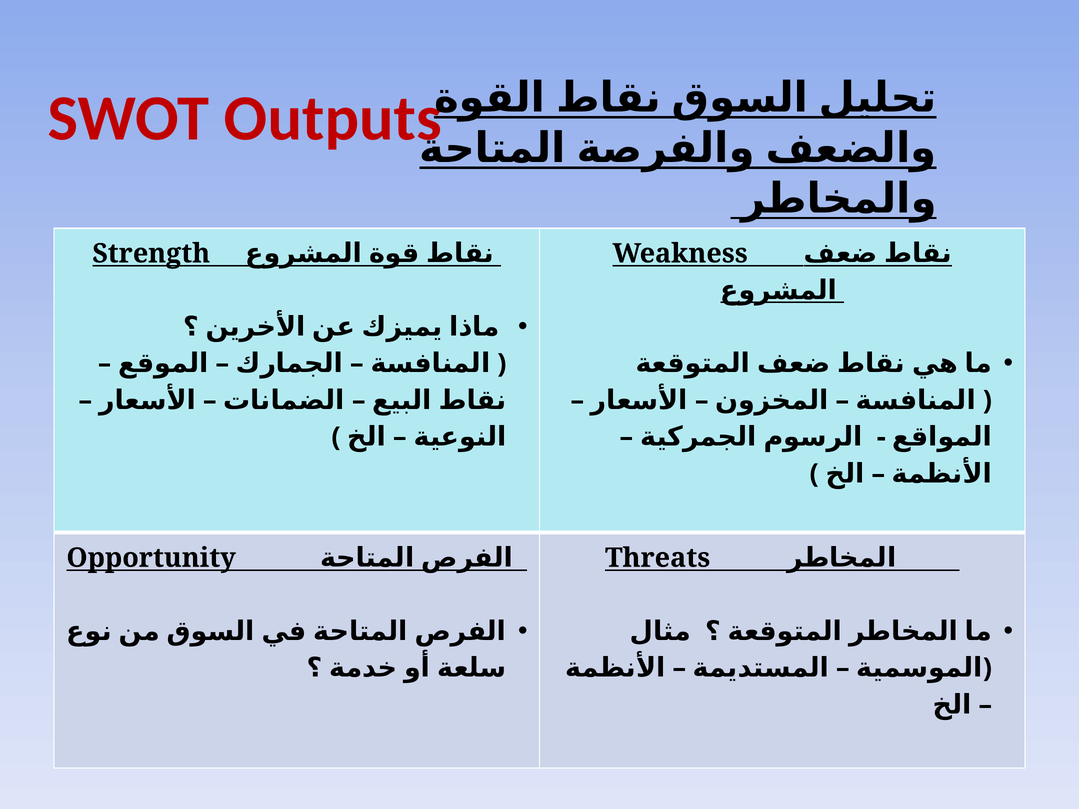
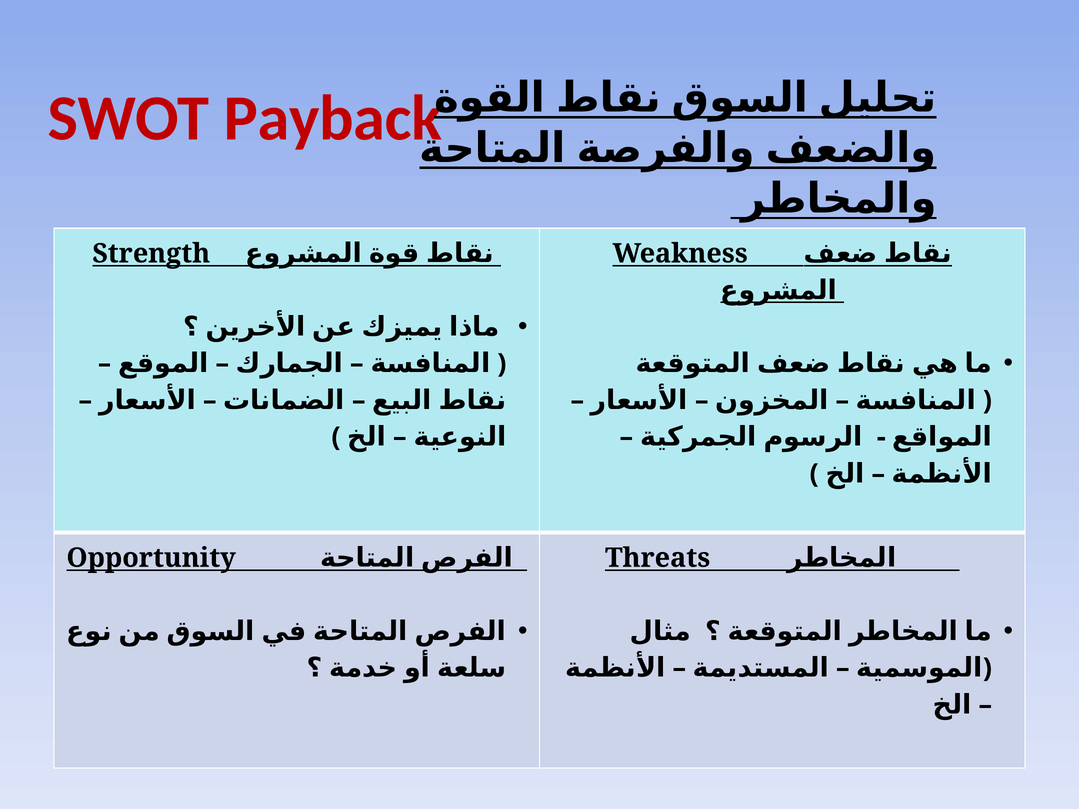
Outputs: Outputs -> Payback (333, 119)
